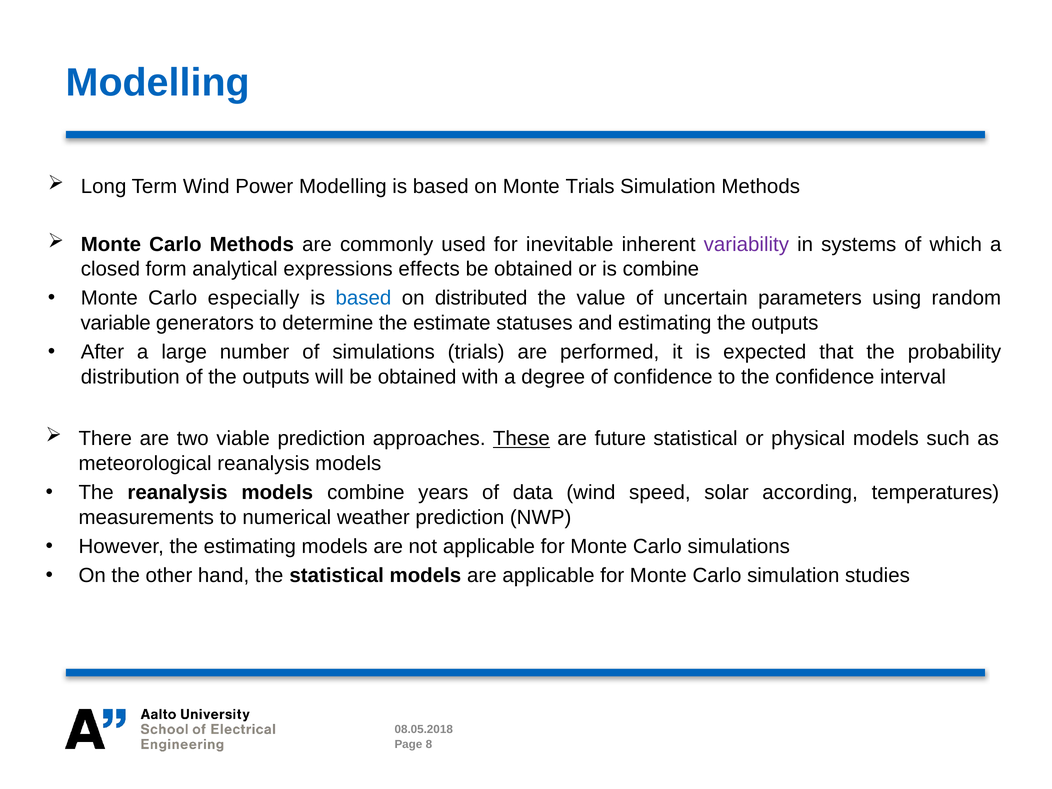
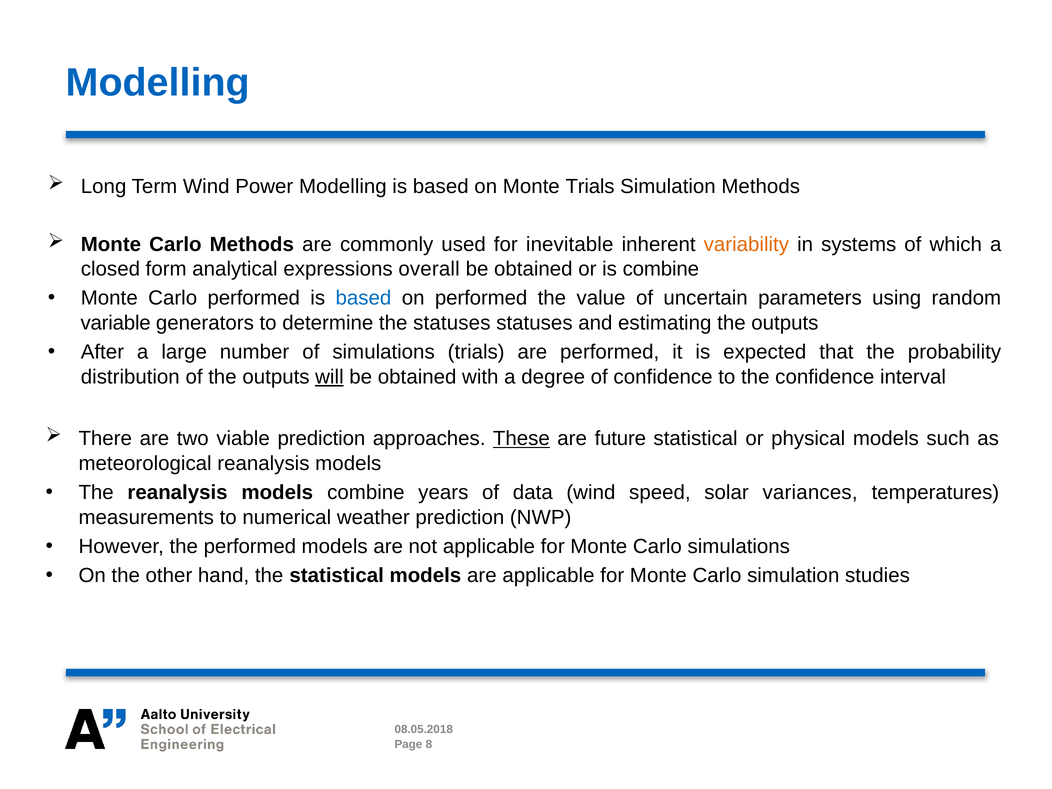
variability colour: purple -> orange (746, 244)
effects: effects -> overall (429, 269)
Carlo especially: especially -> performed (254, 298)
on distributed: distributed -> performed (481, 298)
the estimate: estimate -> statuses (452, 323)
will underline: none -> present (329, 377)
according: according -> variances (810, 492)
the estimating: estimating -> performed (250, 546)
